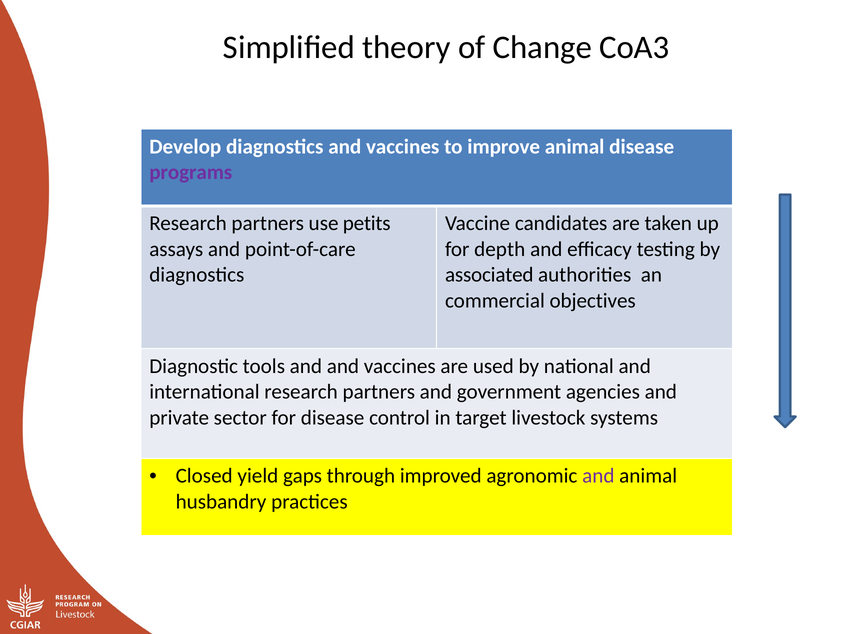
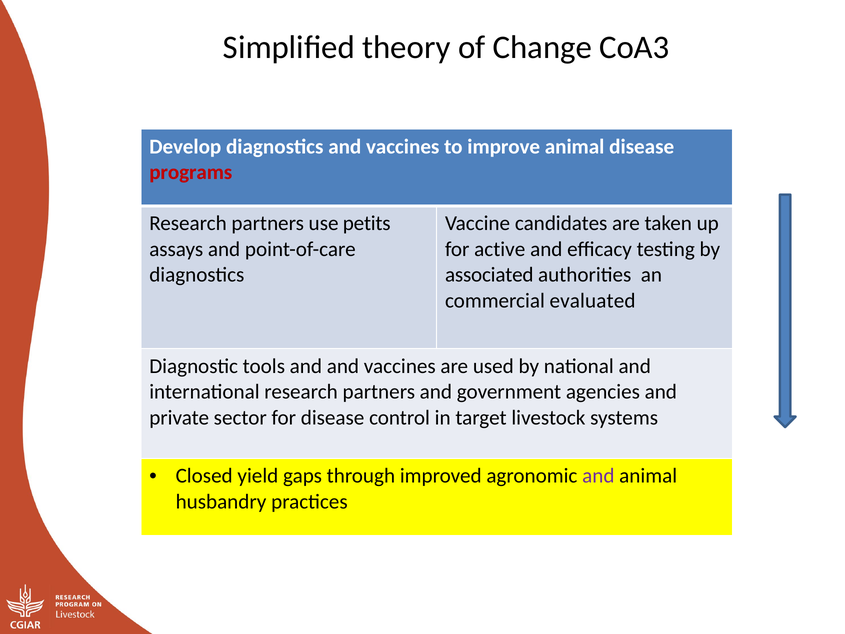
programs colour: purple -> red (191, 172)
depth: depth -> active (500, 249)
objectives: objectives -> evaluated (593, 301)
